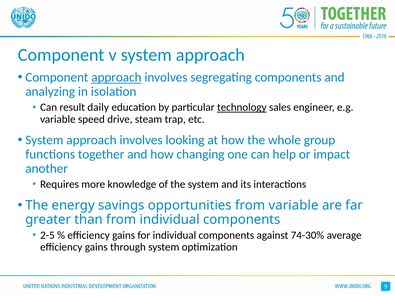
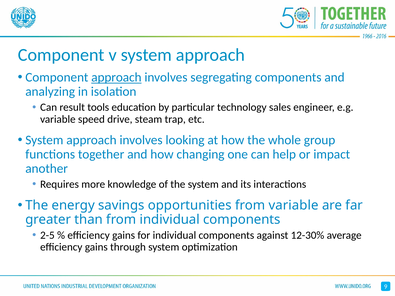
daily: daily -> tools (98, 107)
technology underline: present -> none (242, 107)
74-30%: 74-30% -> 12-30% (308, 235)
